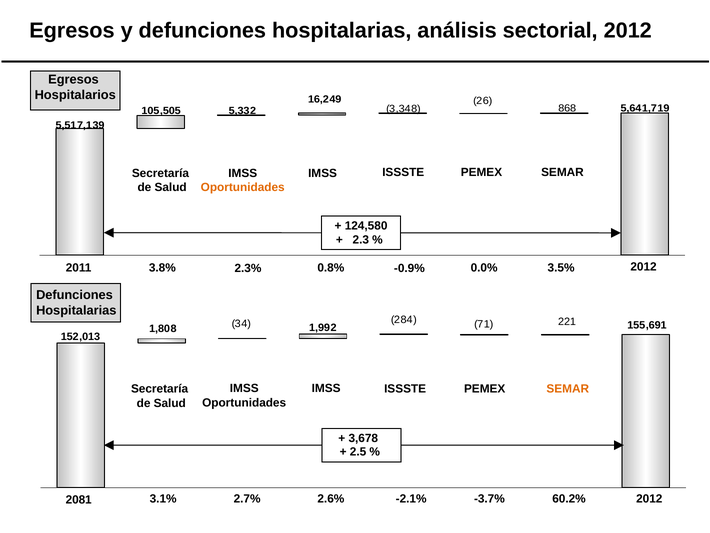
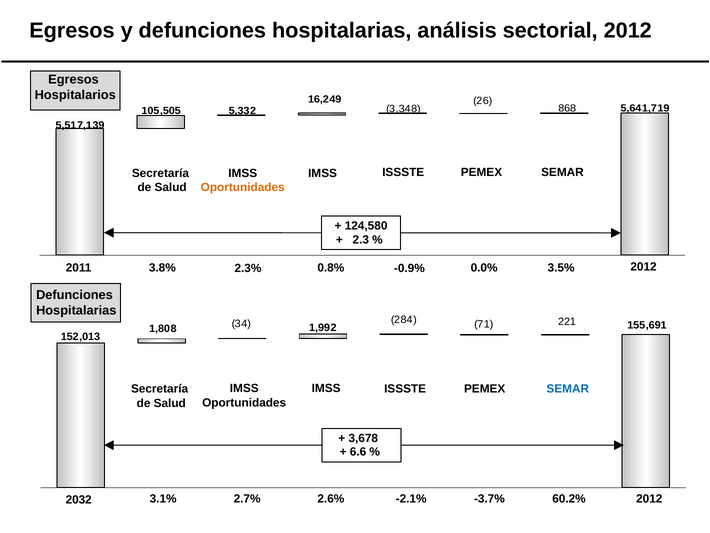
SEMAR colour: orange -> blue (568, 389)
2.5: 2.5 -> 6.6 (358, 452)
2081: 2081 -> 2032 (79, 500)
